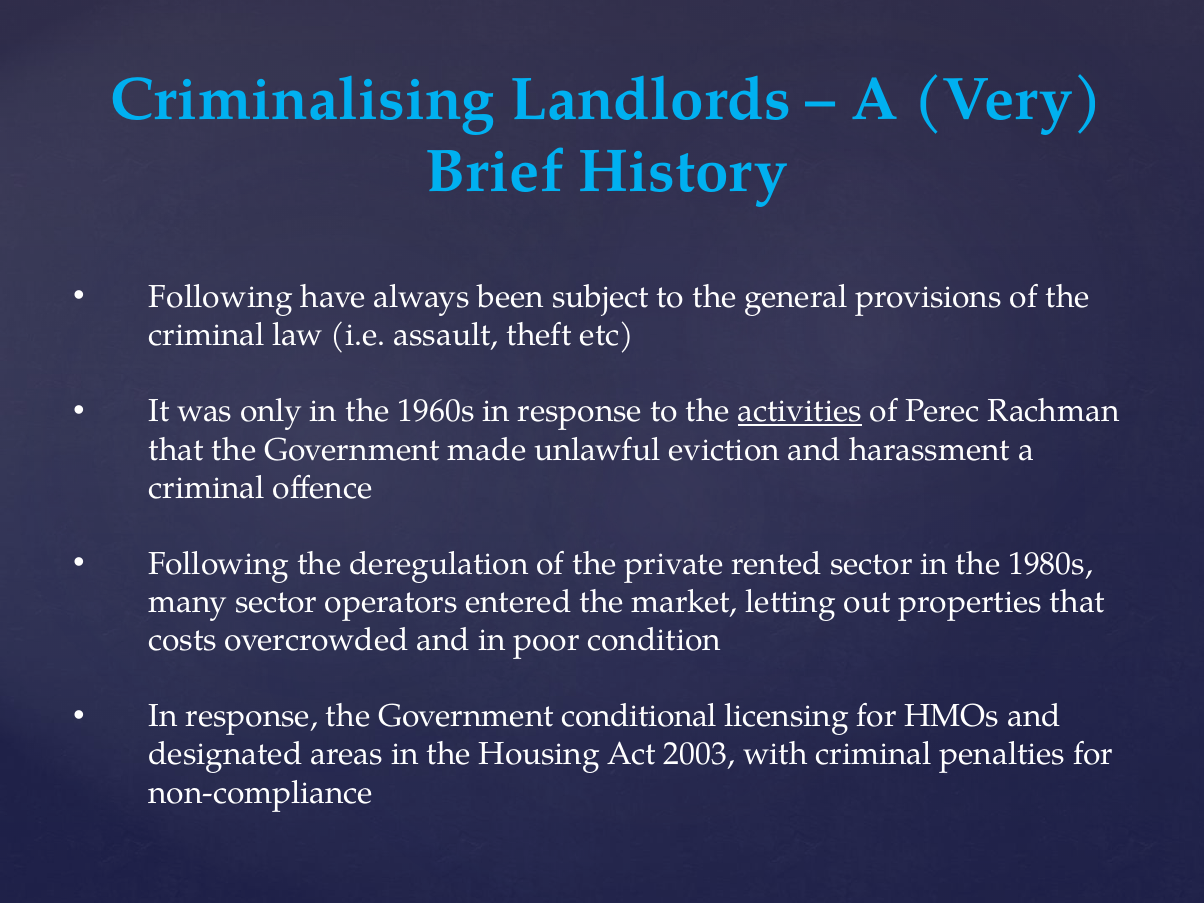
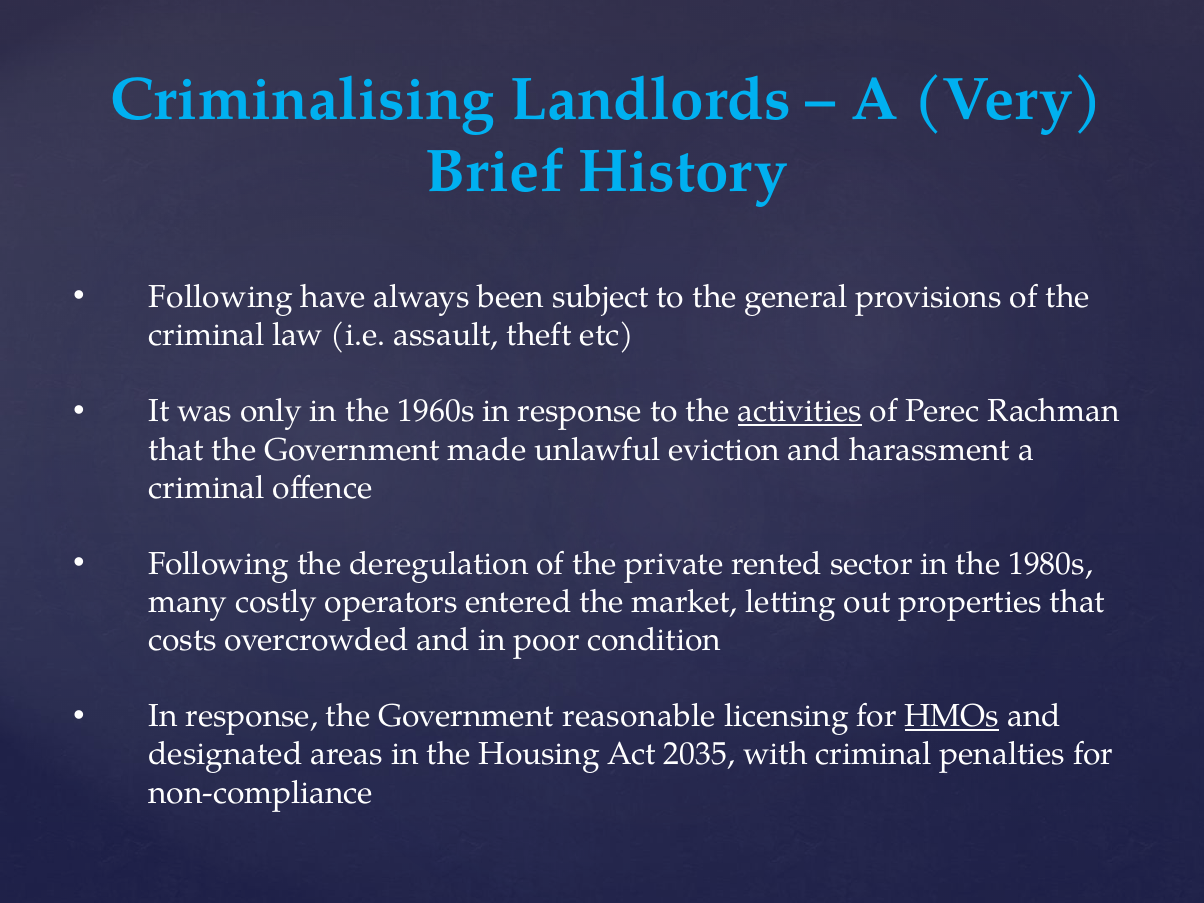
many sector: sector -> costly (276, 602)
conditional: conditional -> reasonable (639, 716)
HMOs underline: none -> present (952, 716)
2003: 2003 -> 2035 (700, 754)
